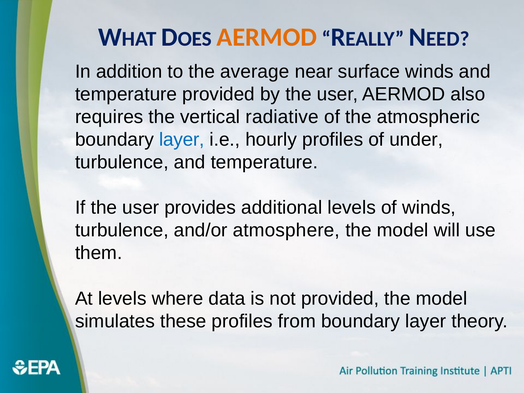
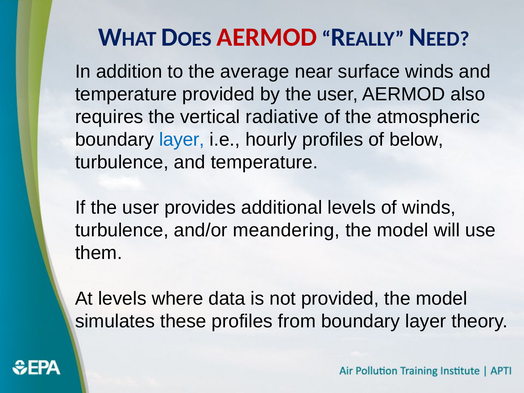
AERMOD colour: orange -> red (267, 37)
under: under -> below (416, 140)
atmosphere: atmosphere -> meandering (286, 230)
